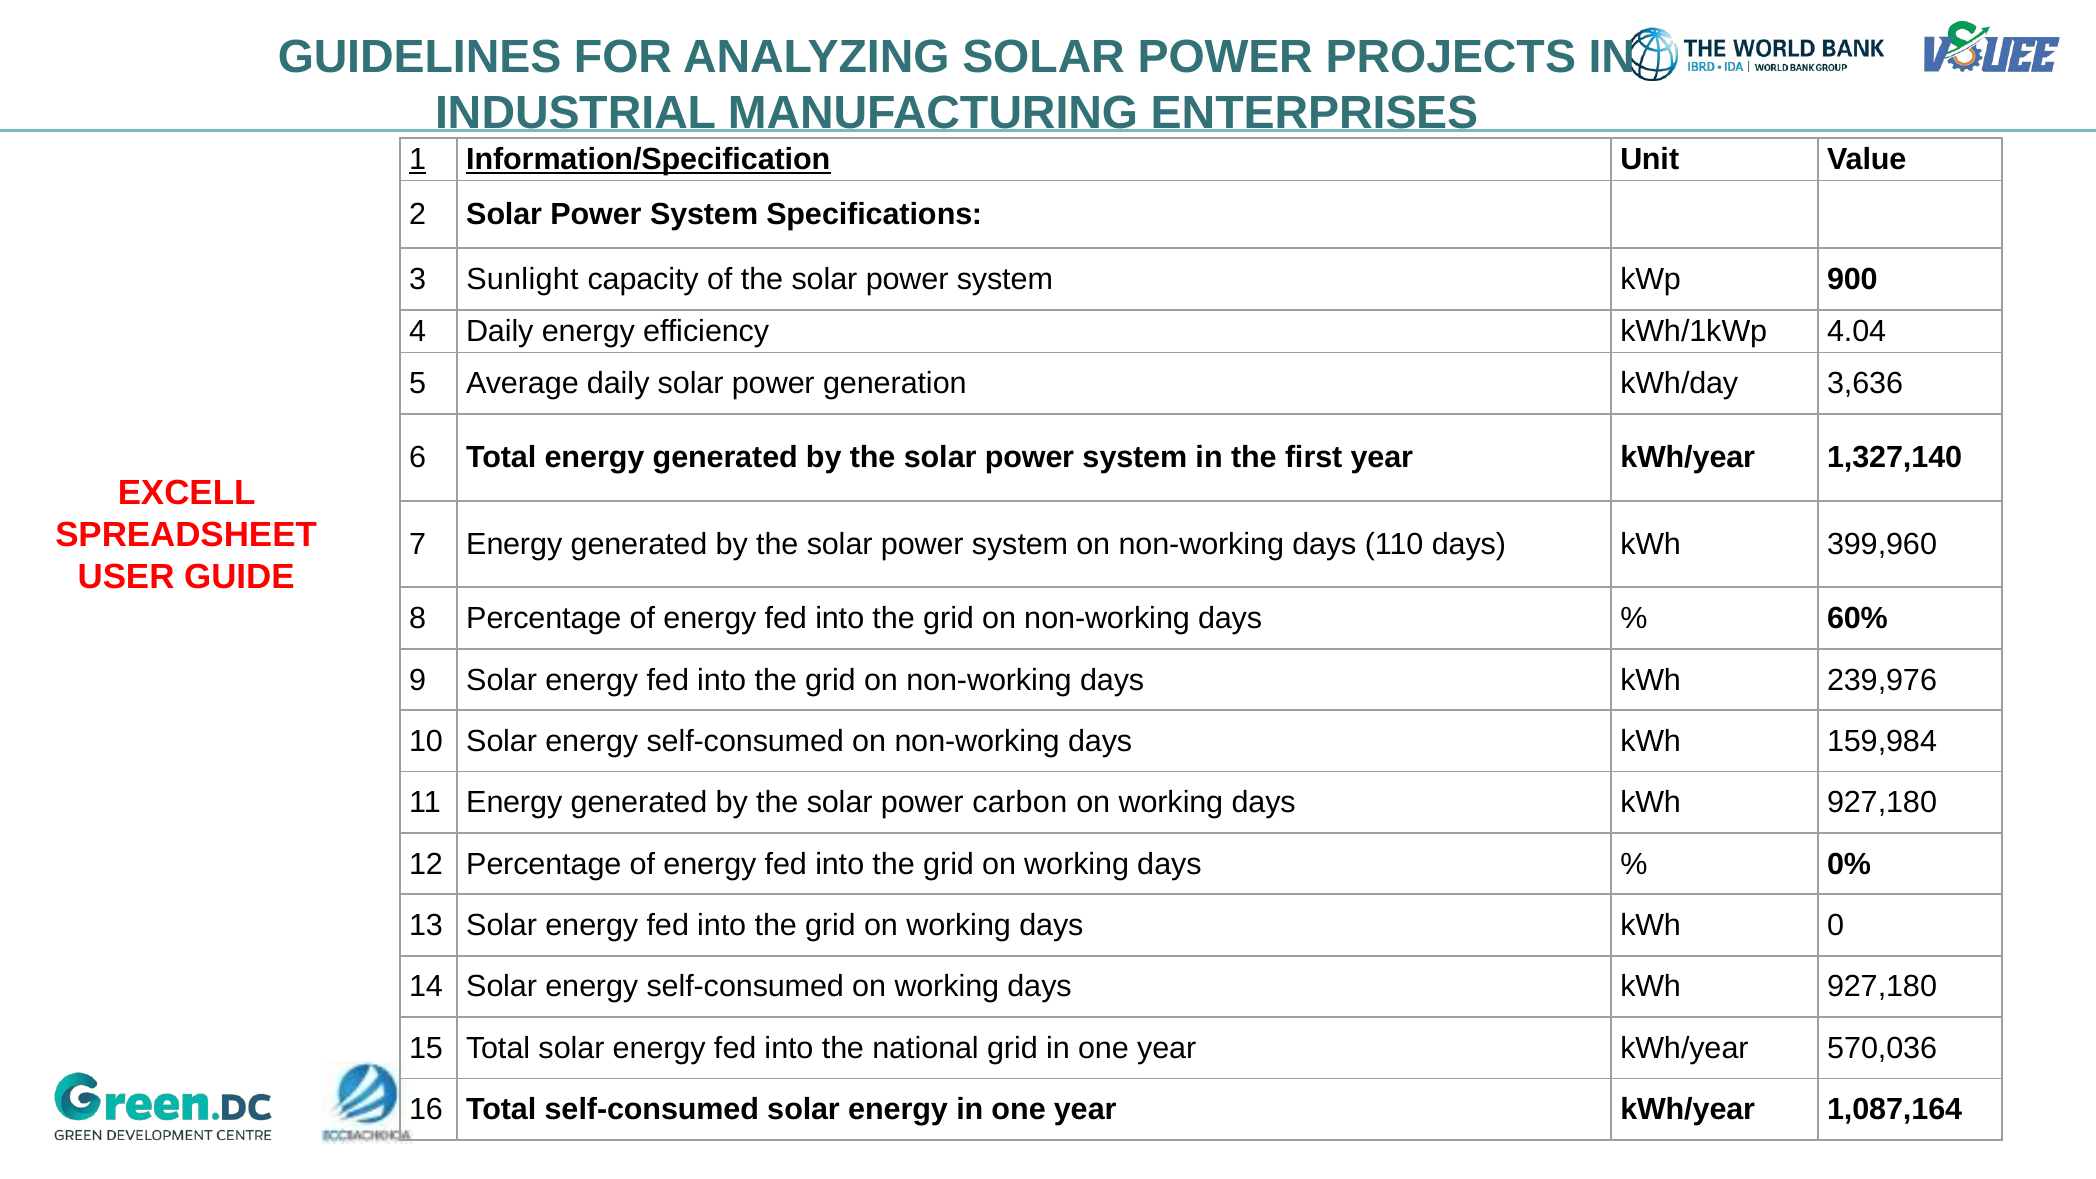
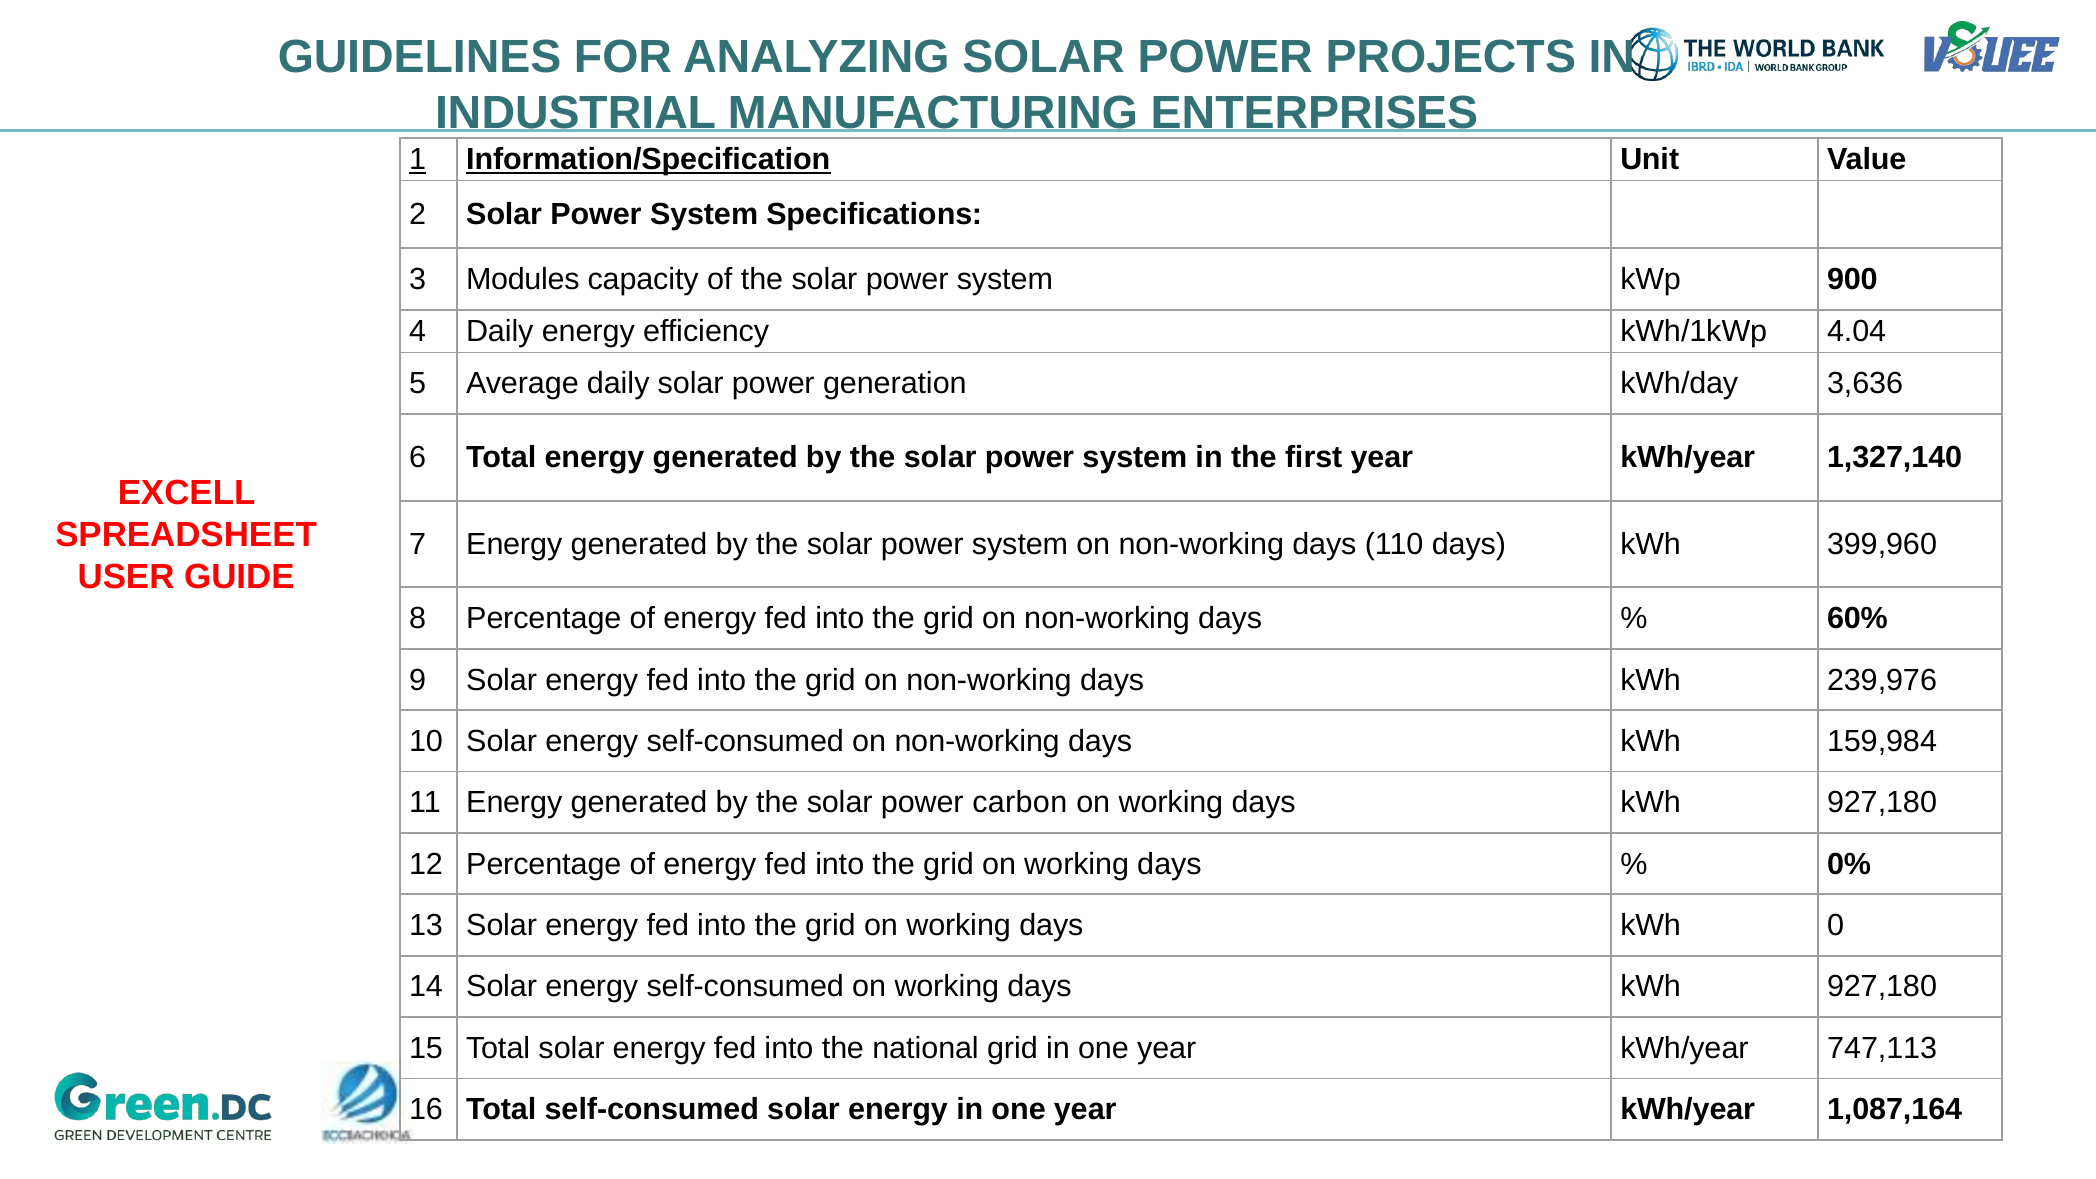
Sunlight: Sunlight -> Modules (523, 279)
570,036: 570,036 -> 747,113 (1882, 1048)
